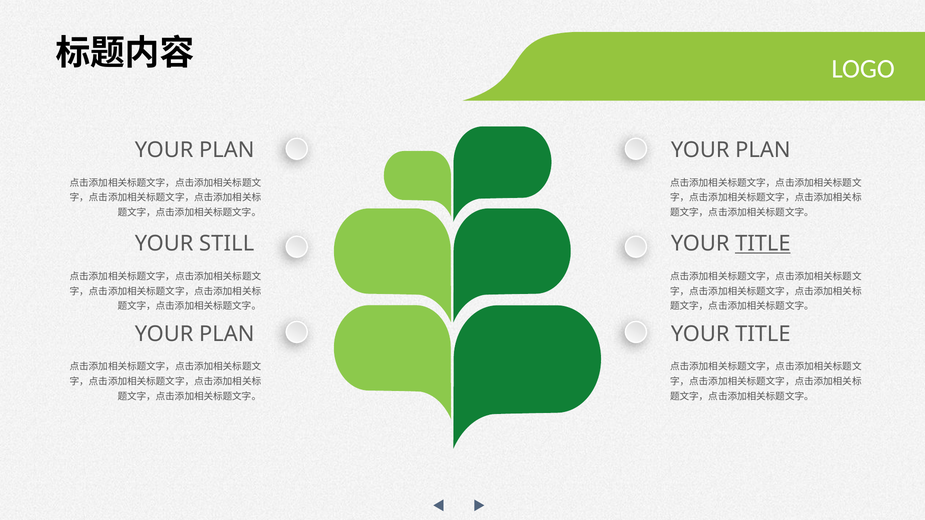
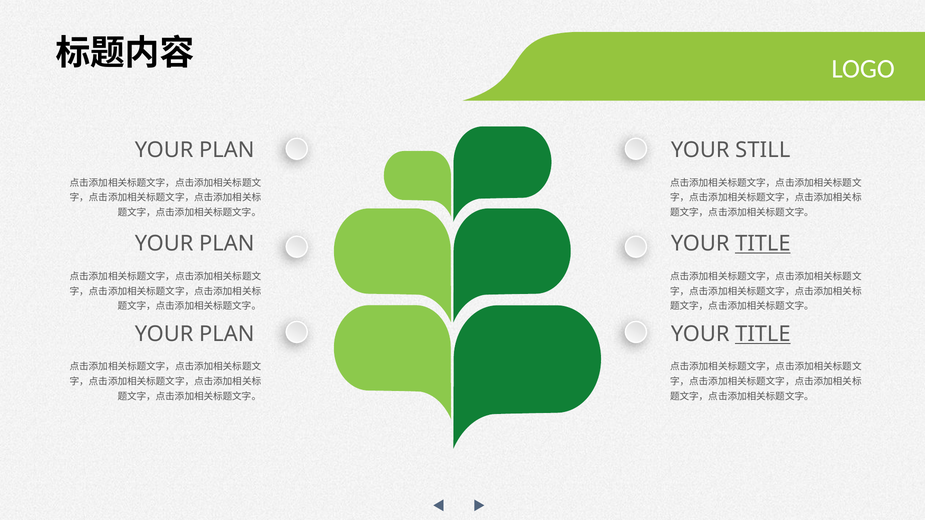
PLAN: PLAN -> STILL (763, 150)
STILL: STILL -> PLAN (227, 244)
TITLE underline: none -> present (763, 334)
